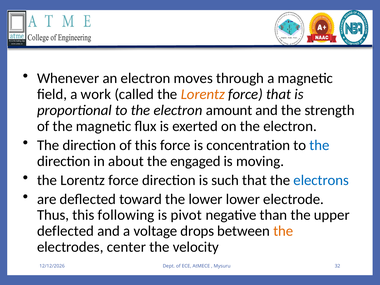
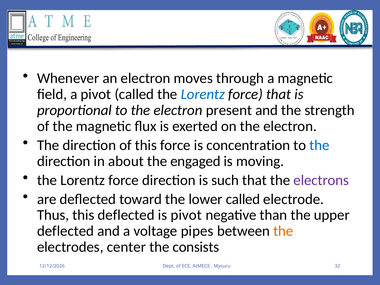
a work: work -> pivot (96, 94)
Lorentz colour: orange -> blue (203, 94)
amount: amount -> present (229, 110)
electrons colour: blue -> purple (321, 180)
lower lower: lower -> called (243, 199)
this following: following -> deflected (126, 215)
drops: drops -> pipes (197, 231)
velocity: velocity -> consists (196, 247)
